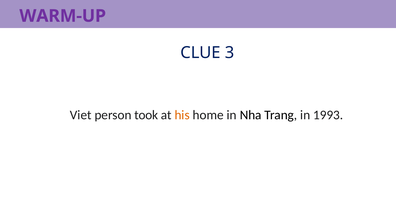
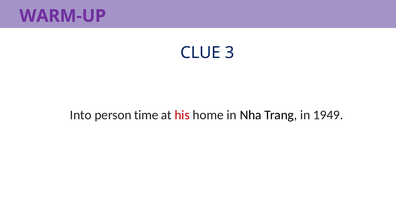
Viet: Viet -> Into (81, 115)
took: took -> time (146, 115)
his colour: orange -> red (182, 115)
1993: 1993 -> 1949 (328, 115)
